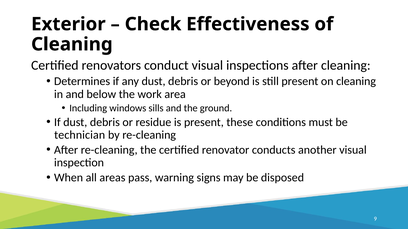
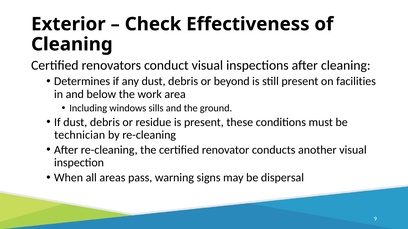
on cleaning: cleaning -> facilities (356, 81)
disposed: disposed -> dispersal (282, 178)
